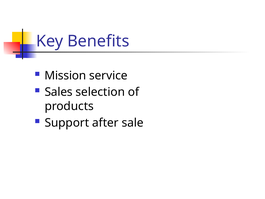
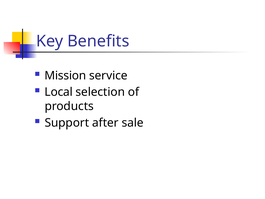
Sales: Sales -> Local (59, 92)
